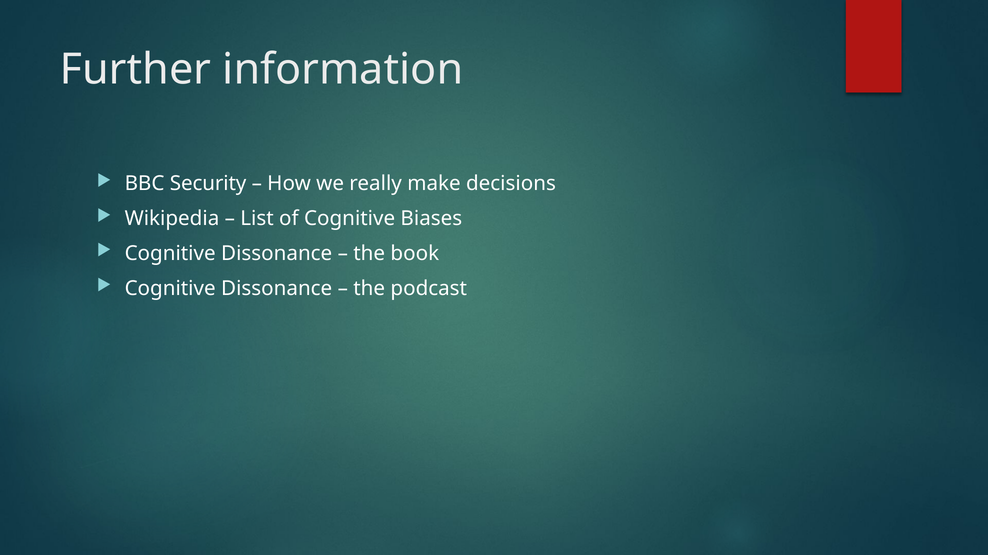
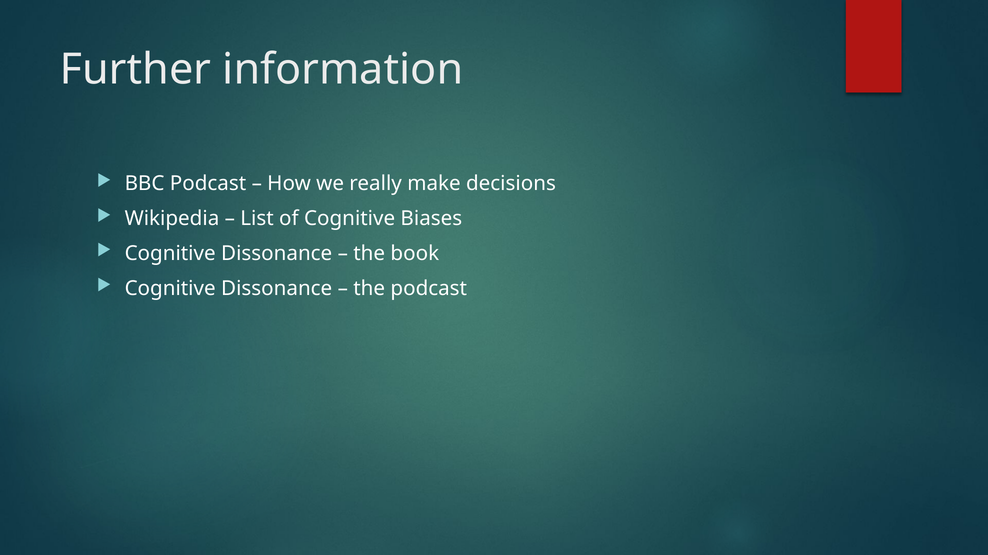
BBC Security: Security -> Podcast (208, 184)
